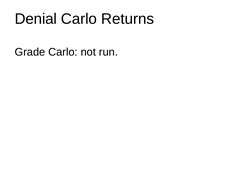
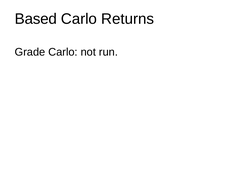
Denial: Denial -> Based (36, 19)
